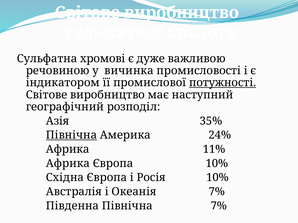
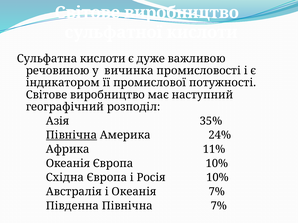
Сульфатна хромові: хромові -> кислоти (103, 59)
потужності underline: present -> none (223, 83)
Африка: Африка -> Океанія (68, 164)
